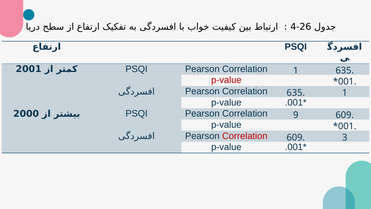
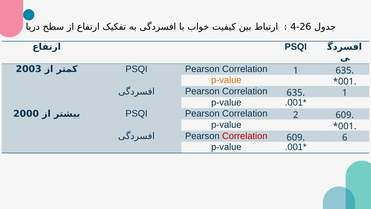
2001: 2001 -> 2003 (29, 69)
p-value colour: red -> orange (226, 80)
9: 9 -> 2 (296, 115)
3: 3 -> 6 (345, 137)
